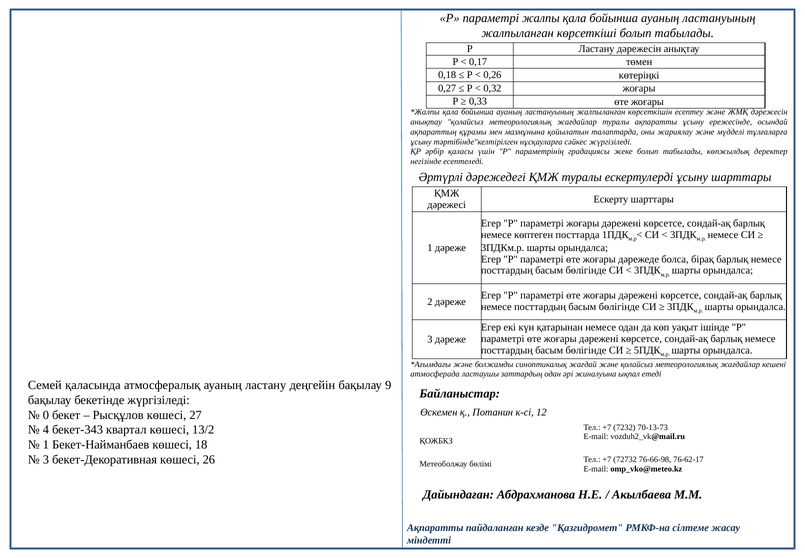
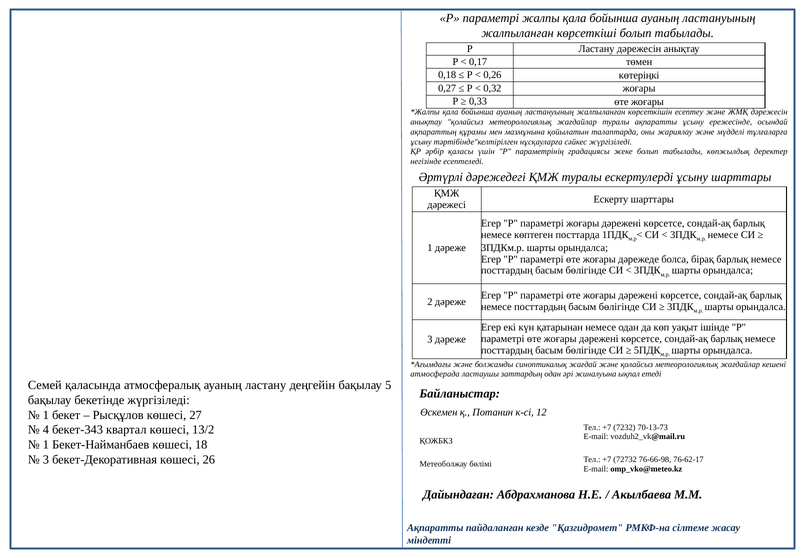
9: 9 -> 5 (388, 385)
0: 0 -> 1 (46, 414)
